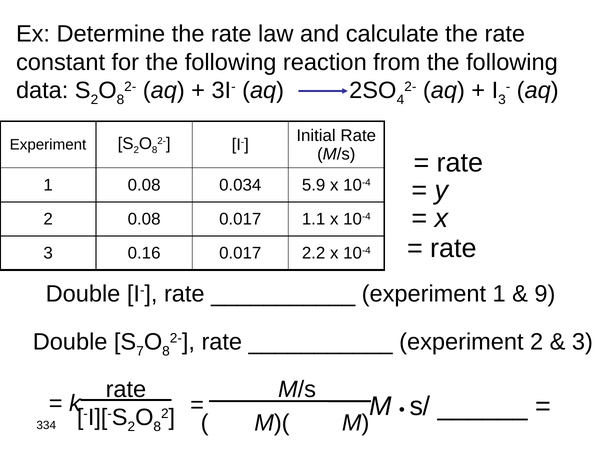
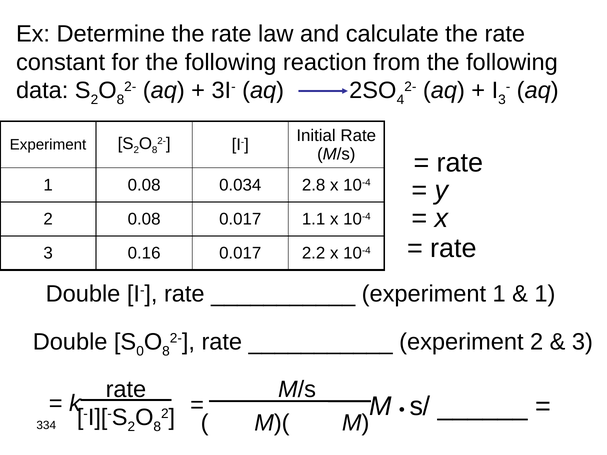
5.9: 5.9 -> 2.8 (314, 185)
9: 9 -> 1 (545, 294)
7: 7 -> 0 (140, 351)
